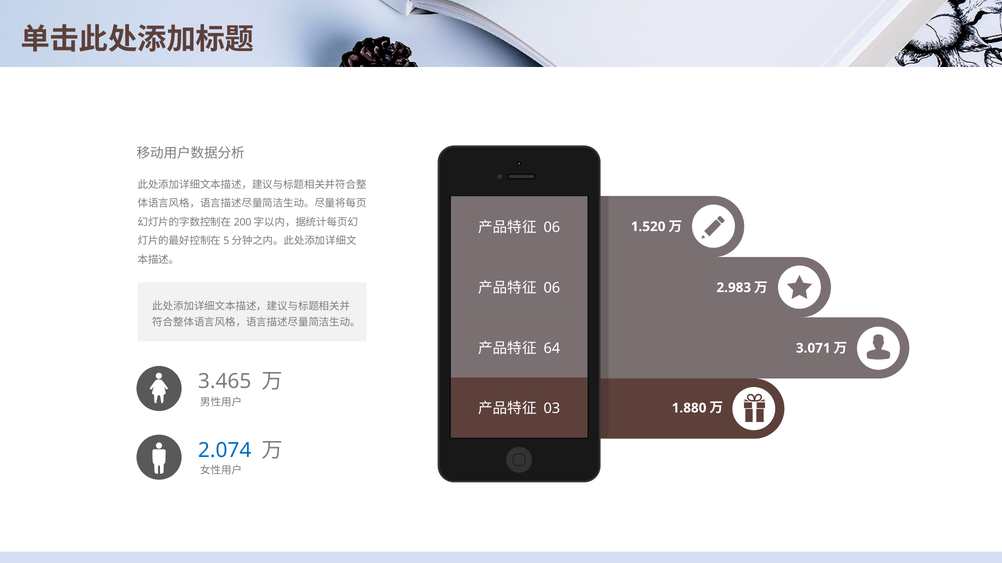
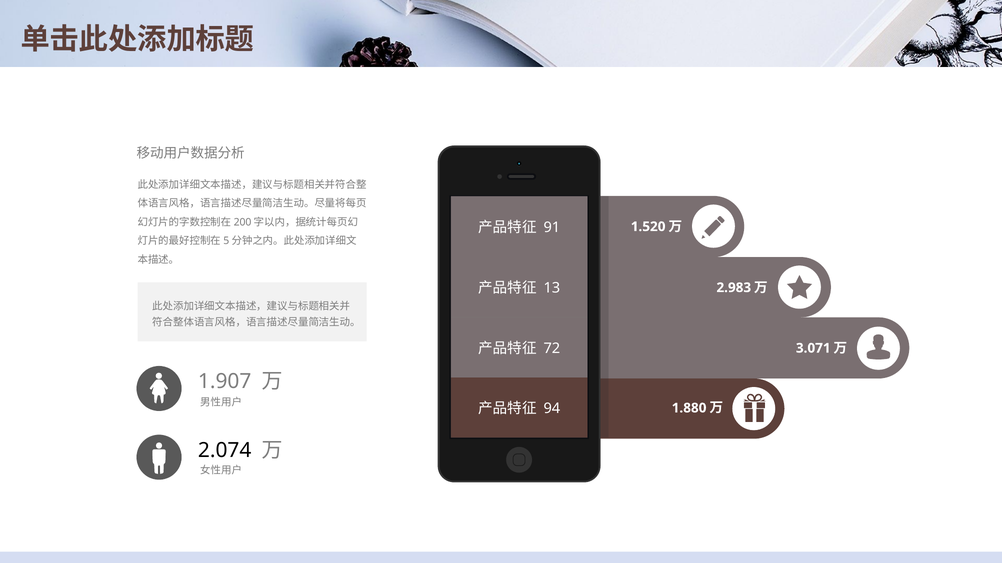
06: 06 -> 91 (552, 228)
06: 06 -> 13 (552, 288)
64: 64 -> 72 (552, 349)
3.465: 3.465 -> 1.907 (225, 382)
03: 03 -> 94 (552, 409)
2.074 colour: blue -> black (225, 451)
